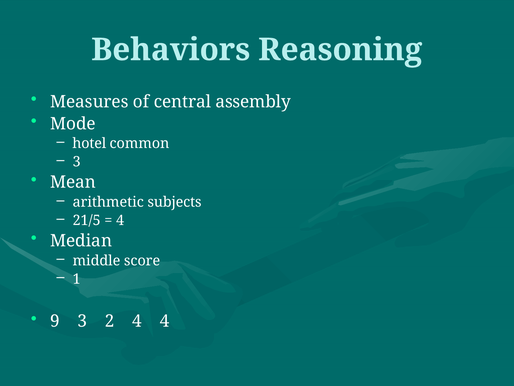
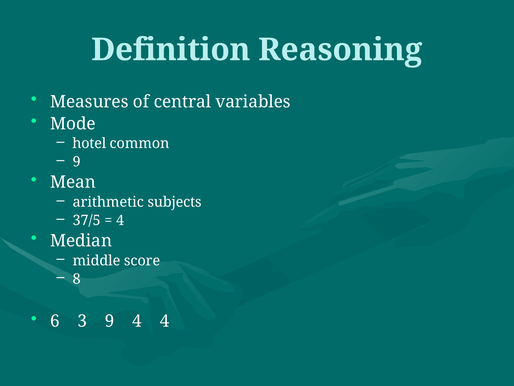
Behaviors: Behaviors -> Definition (171, 50)
assembly: assembly -> variables (253, 102)
3: 3 -> 9 (77, 162)
21/5: 21/5 -> 37/5 (87, 220)
1: 1 -> 8 (77, 279)
9: 9 -> 6 (55, 321)
3 2: 2 -> 9 (110, 321)
